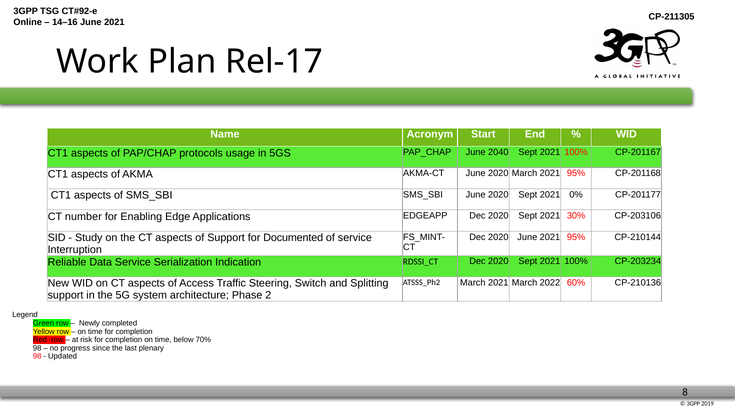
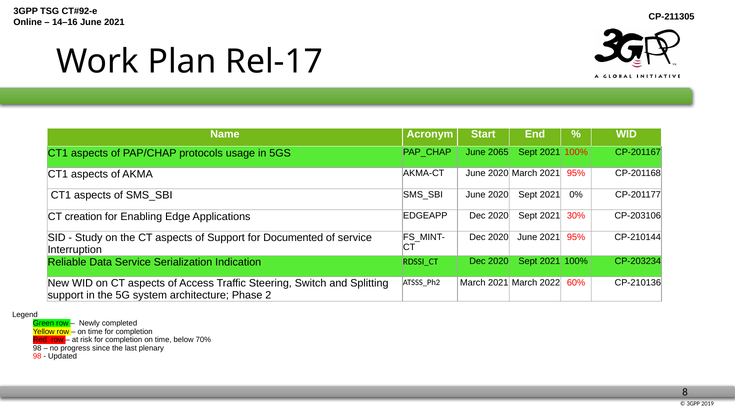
2040: 2040 -> 2065 (498, 152)
number: number -> creation (83, 217)
